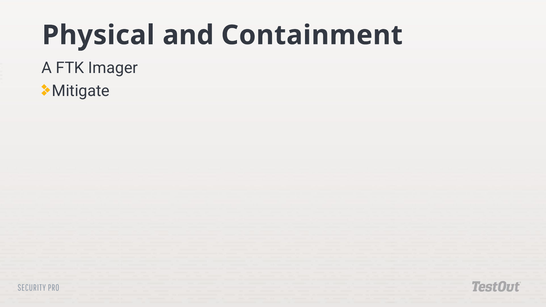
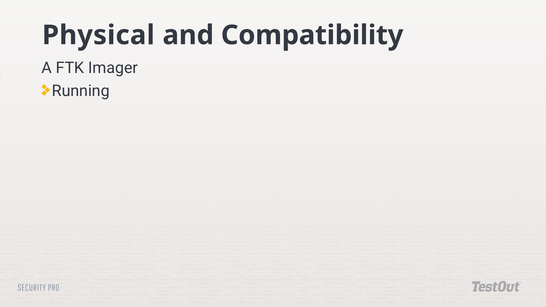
Containment: Containment -> Compatibility (312, 35)
Mitigate: Mitigate -> Running (81, 91)
